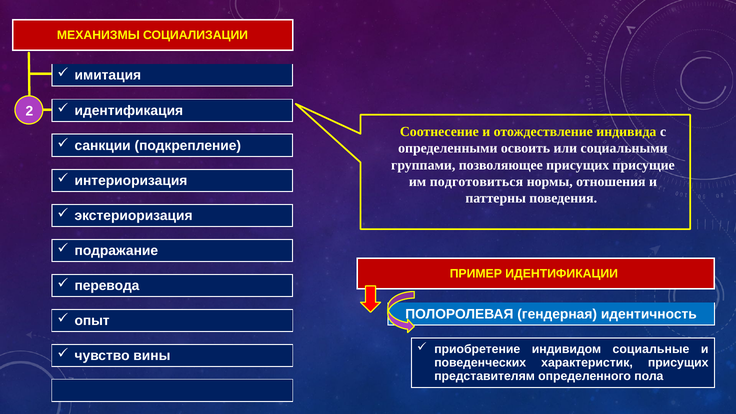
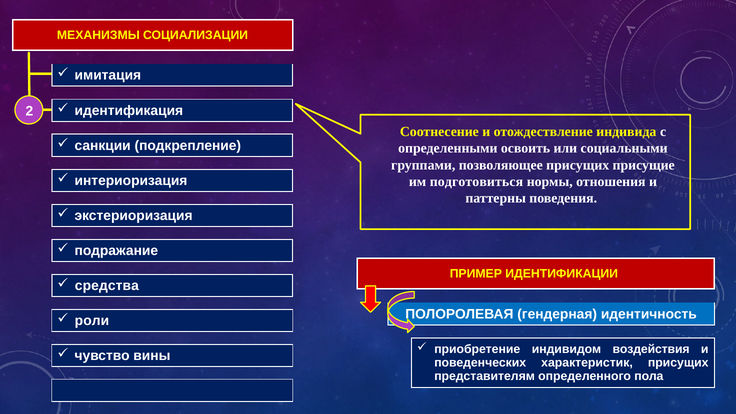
перевода: перевода -> средства (107, 286)
опыт: опыт -> роли (92, 321)
социальные: социальные -> воздействия (651, 349)
